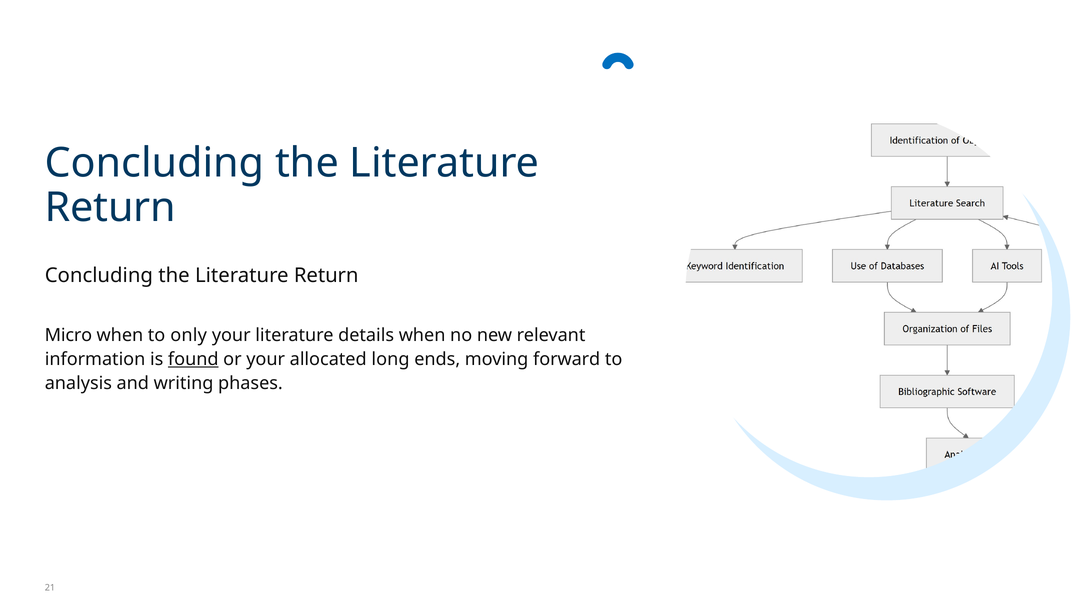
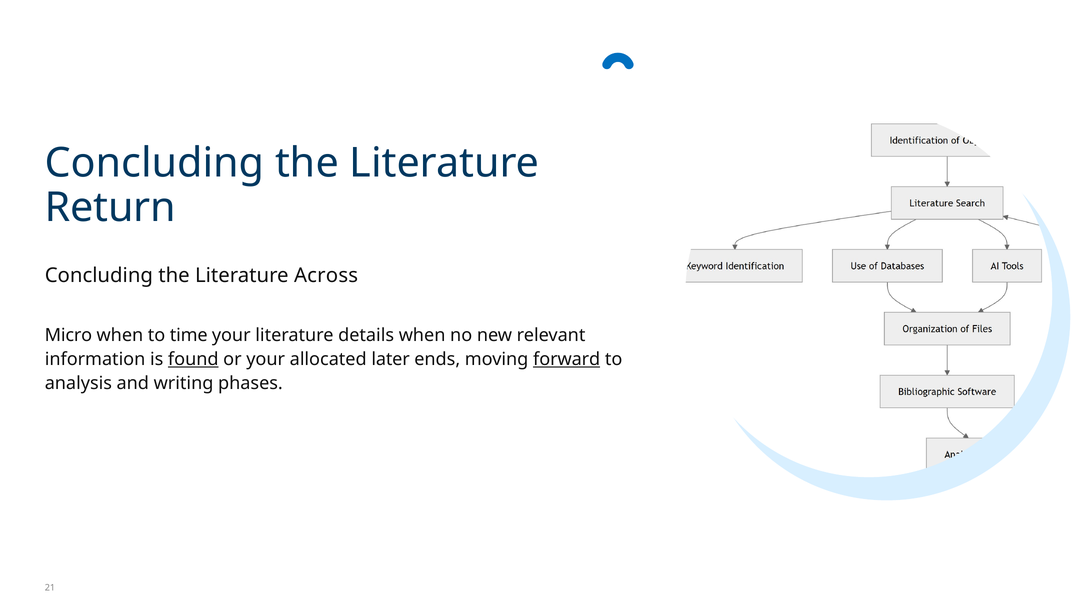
Return: Return -> Across (326, 276)
only: only -> time (189, 336)
long: long -> later (391, 360)
forward underline: none -> present (567, 360)
